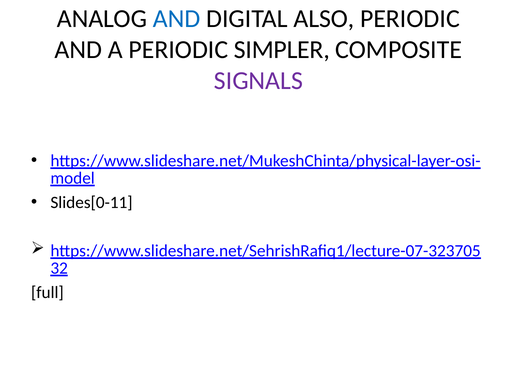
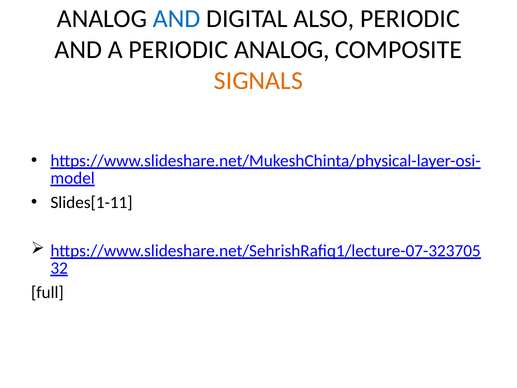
PERIODIC SIMPLER: SIMPLER -> ANALOG (282, 50)
SIGNALS colour: purple -> orange (258, 81)
Slides[0-11: Slides[0-11 -> Slides[1-11 (91, 202)
